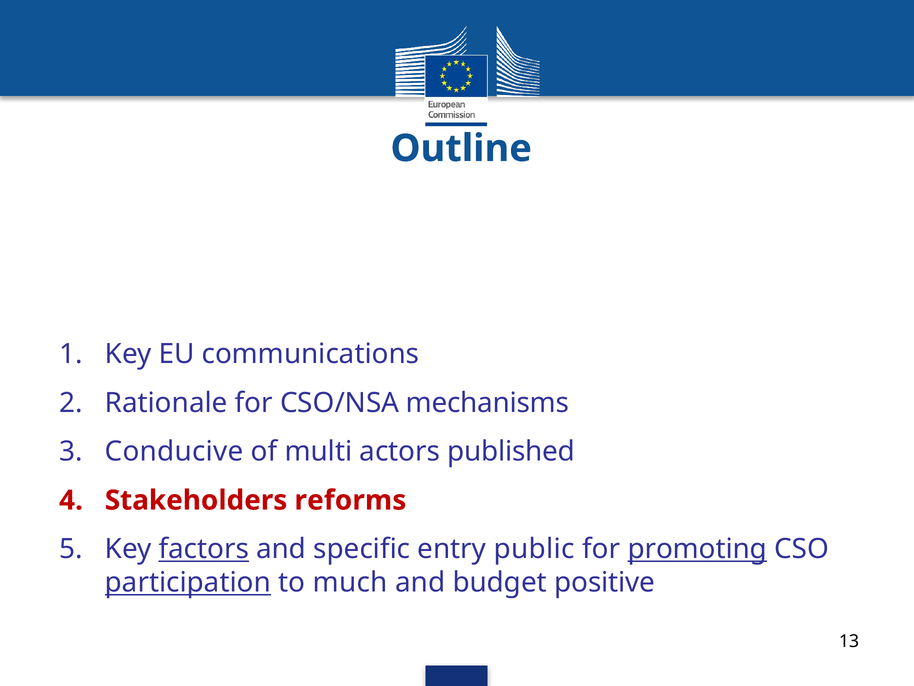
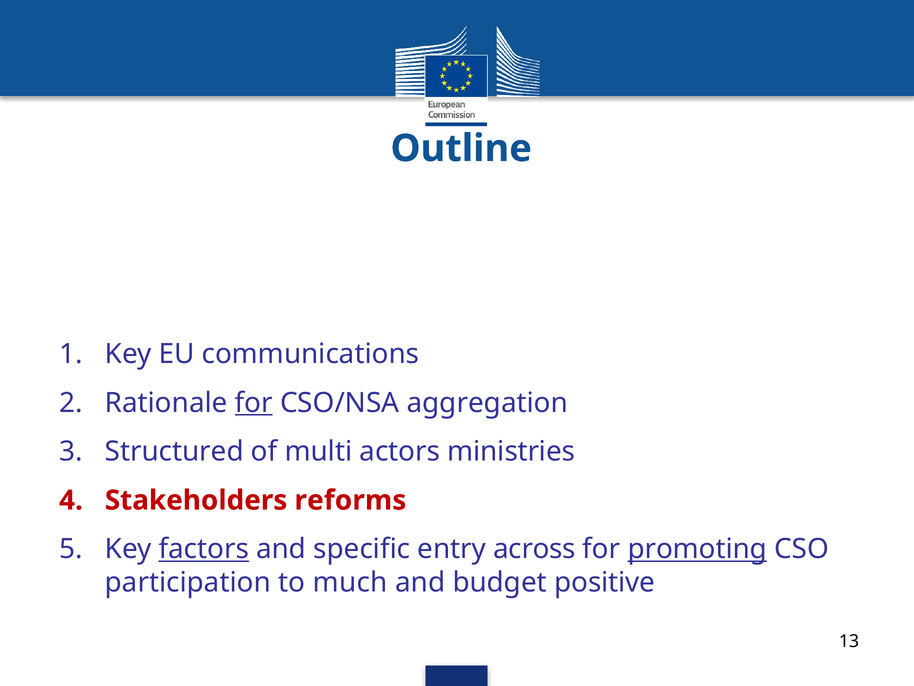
for underline: none -> present (254, 403)
mechanisms: mechanisms -> aggregation (487, 403)
Conducive: Conducive -> Structured (174, 451)
published: published -> ministries (511, 451)
public: public -> across (534, 549)
participation underline: present -> none (188, 582)
